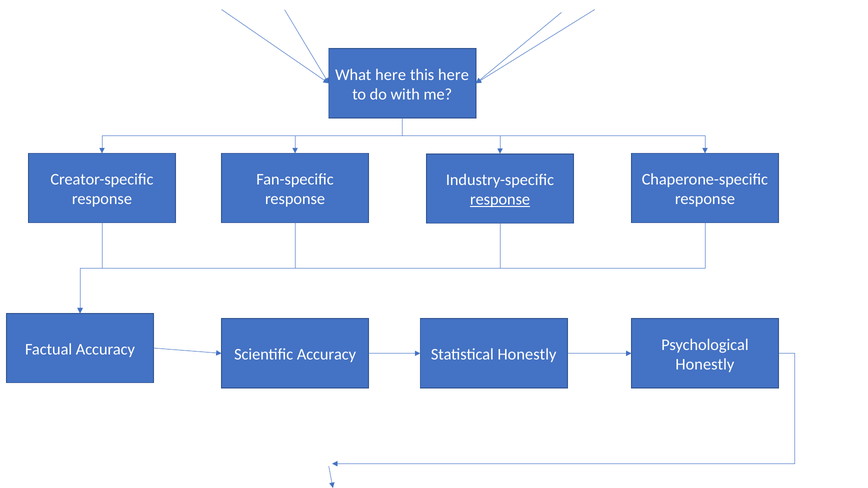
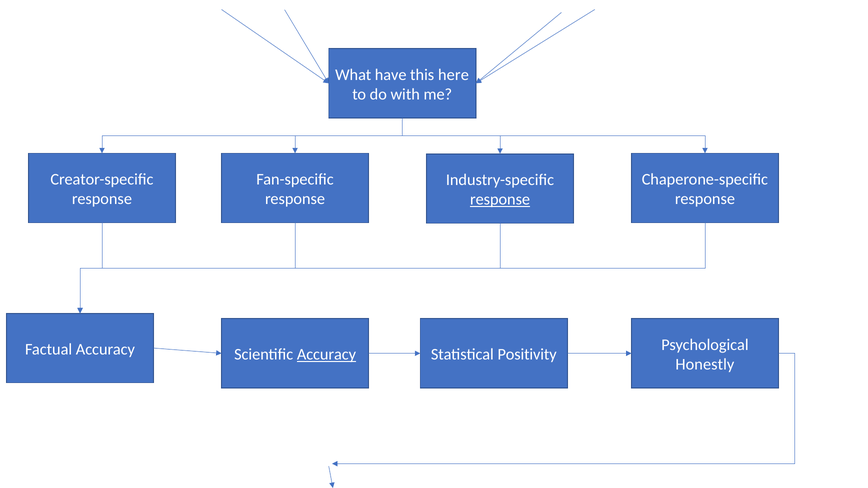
What here: here -> have (391, 75)
Accuracy underline: none -> present (326, 355)
Statistical Honestly: Honestly -> Positivity (527, 355)
